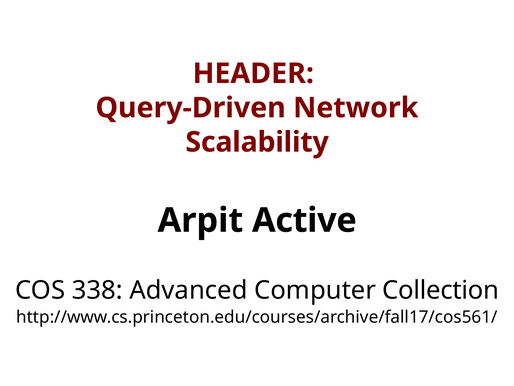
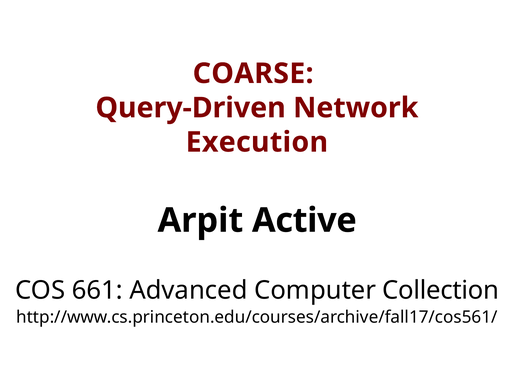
HEADER: HEADER -> COARSE (253, 73)
Scalability: Scalability -> Execution (257, 142)
338: 338 -> 661 (97, 290)
